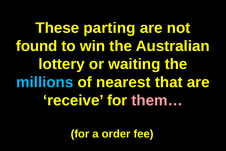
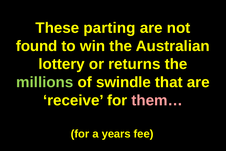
waiting: waiting -> returns (134, 64)
millions colour: light blue -> light green (45, 83)
nearest: nearest -> swindle (123, 83)
order: order -> years (116, 134)
